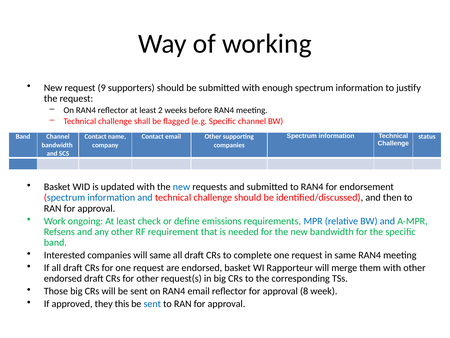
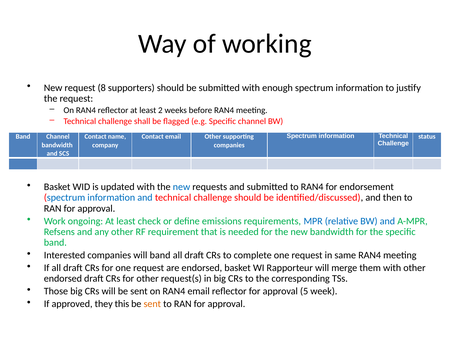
9: 9 -> 8 (102, 88)
will same: same -> band (160, 255)
8: 8 -> 5 (304, 291)
sent colour: blue -> orange (152, 303)
